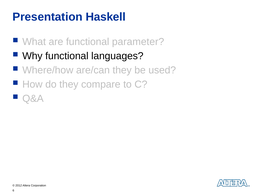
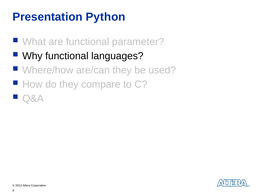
Haskell: Haskell -> Python (106, 17)
